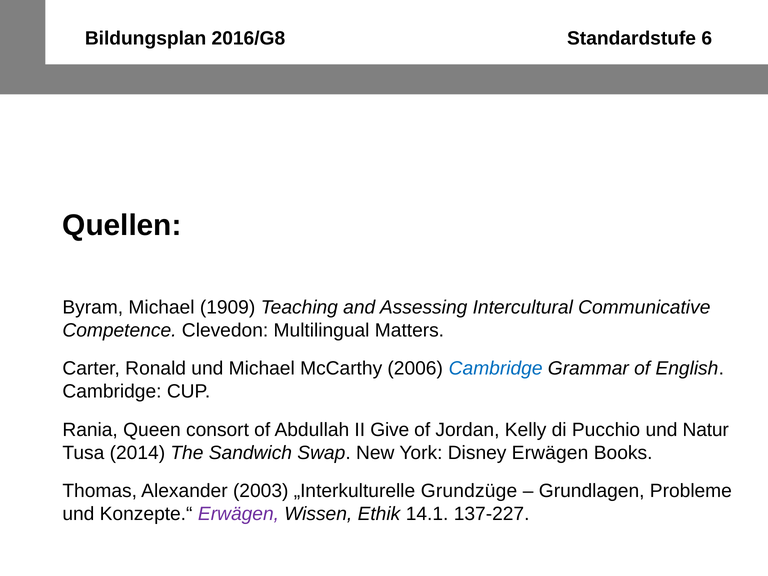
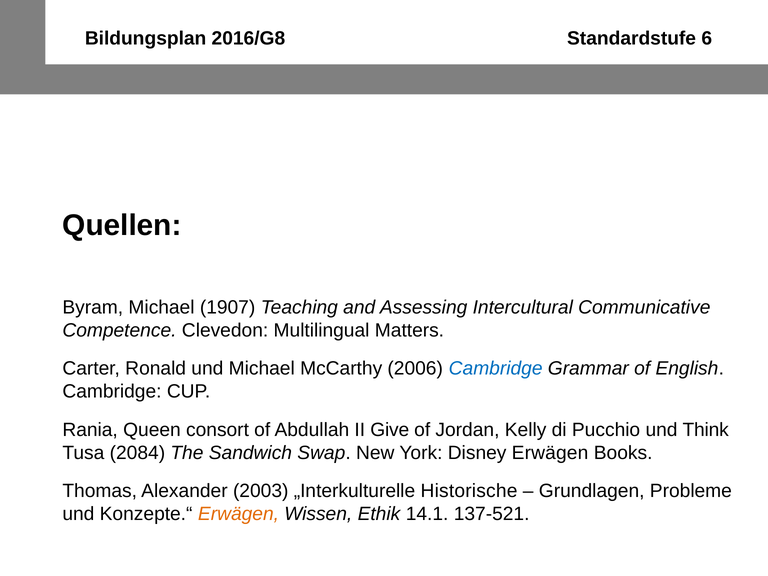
1909: 1909 -> 1907 (228, 307)
Natur: Natur -> Think (706, 430)
2014: 2014 -> 2084 (137, 453)
Grundzüge: Grundzüge -> Historische (469, 491)
Erwägen colour: purple -> orange (239, 514)
137-227: 137-227 -> 137-521 (492, 514)
